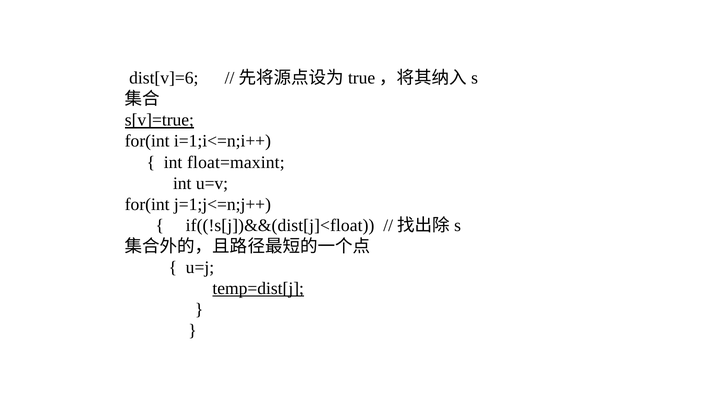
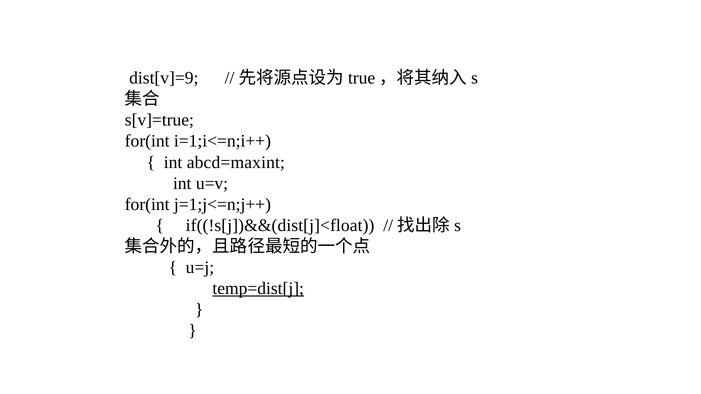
dist[v]=6: dist[v]=6 -> dist[v]=9 (164, 78)
s[v]=true underline: present -> none (159, 120)
float=maxint: float=maxint -> abcd=maxint (236, 162)
